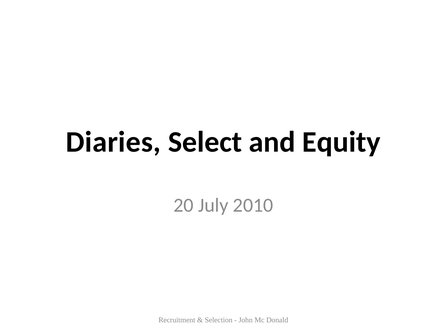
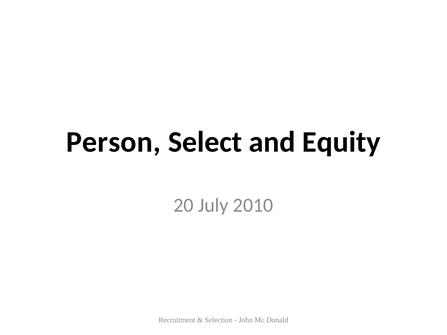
Diaries: Diaries -> Person (113, 142)
